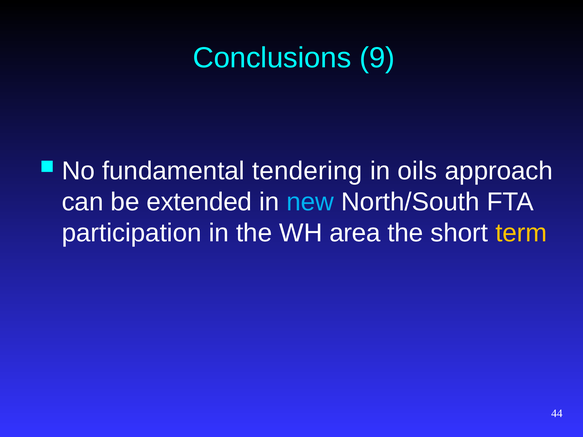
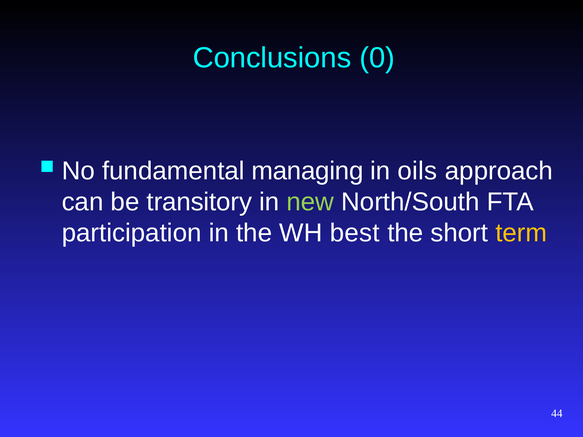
9: 9 -> 0 (377, 58)
tendering: tendering -> managing (307, 171)
extended: extended -> transitory (199, 202)
new colour: light blue -> light green (310, 202)
area: area -> best (355, 233)
